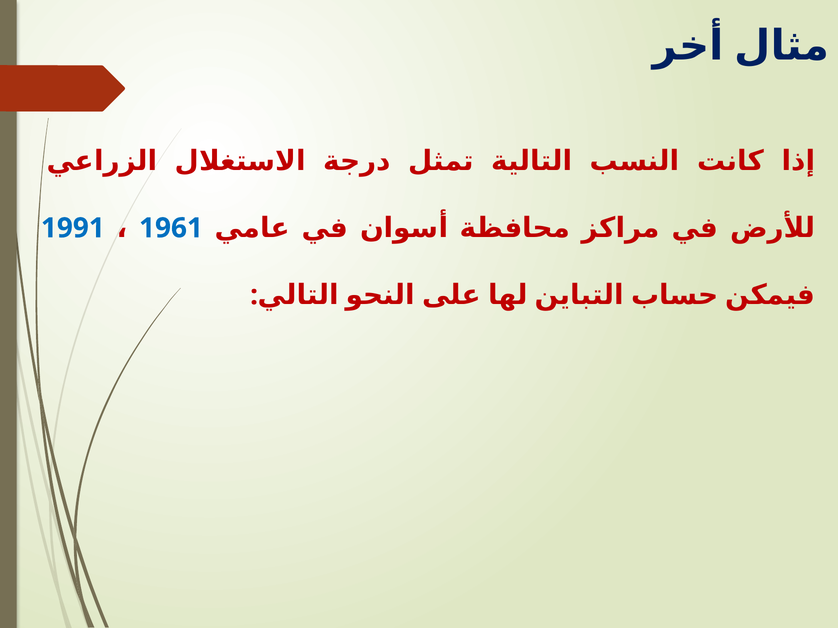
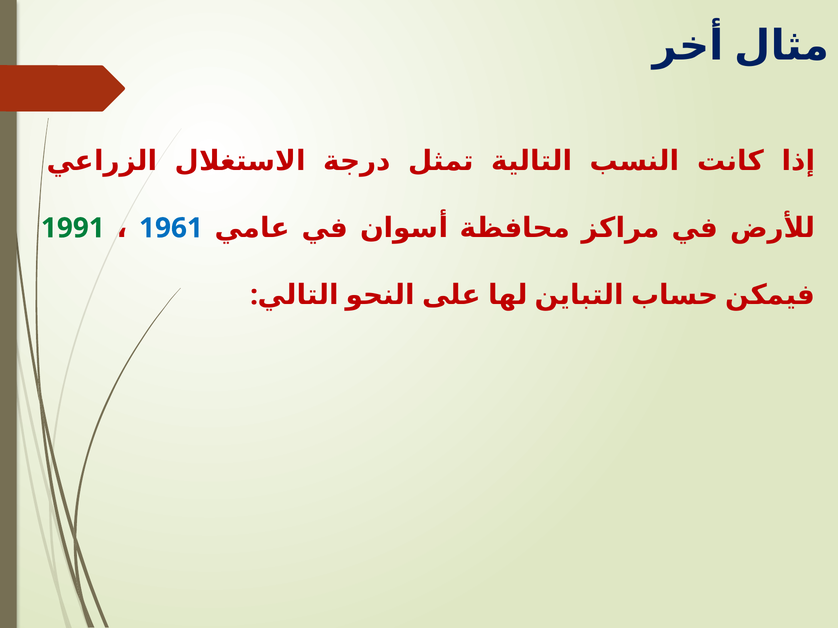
1991 colour: blue -> green (73, 228)
